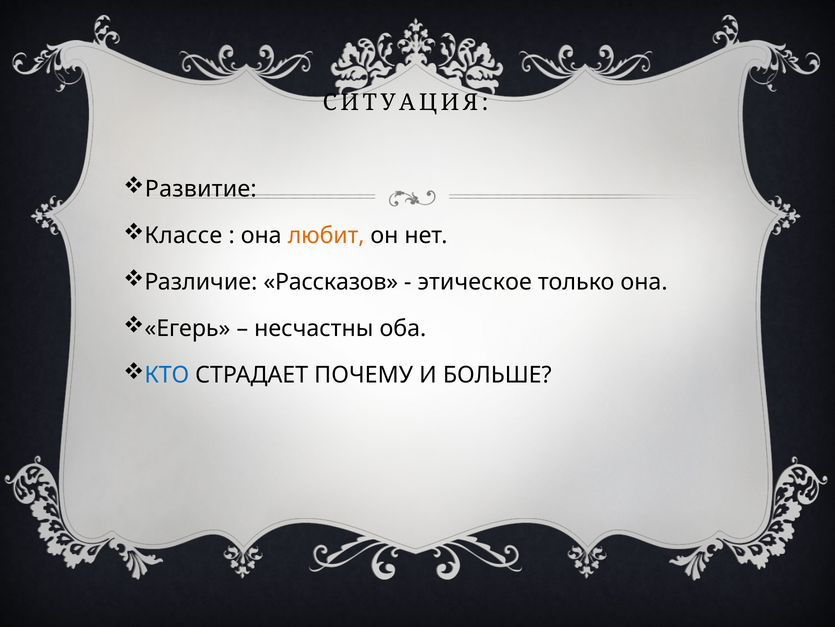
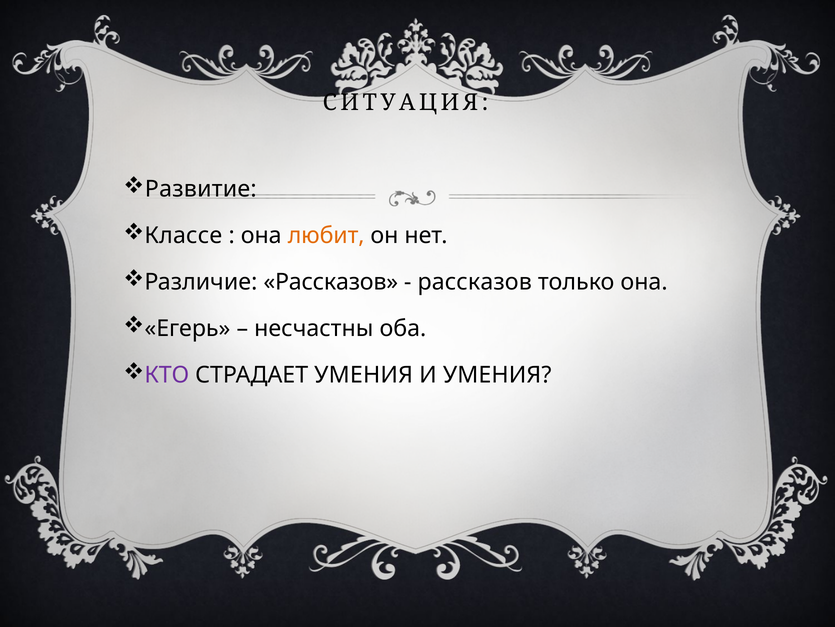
этическое: этическое -> рассказов (475, 282)
КТО colour: blue -> purple (167, 375)
СТРАДАЕТ ПОЧЕМУ: ПОЧЕМУ -> УМЕНИЯ (364, 375)
И БОЛЬШЕ: БОЛЬШЕ -> УМЕНИЯ (497, 375)
